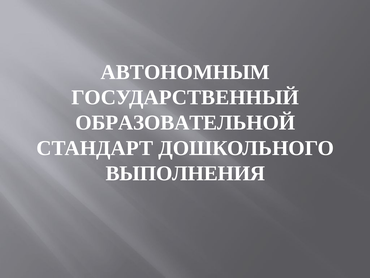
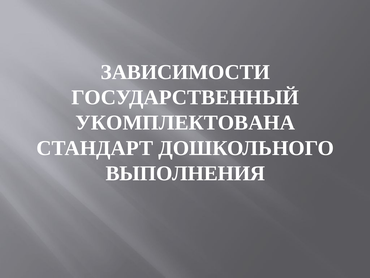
АВТОНОМНЫМ: АВТОНОМНЫМ -> ЗАВИСИМОСТИ (185, 72)
ОБРАЗОВАТЕЛЬНОЙ: ОБРАЗОВАТЕЛЬНОЙ -> УКОМПЛЕКТОВАНА (185, 123)
